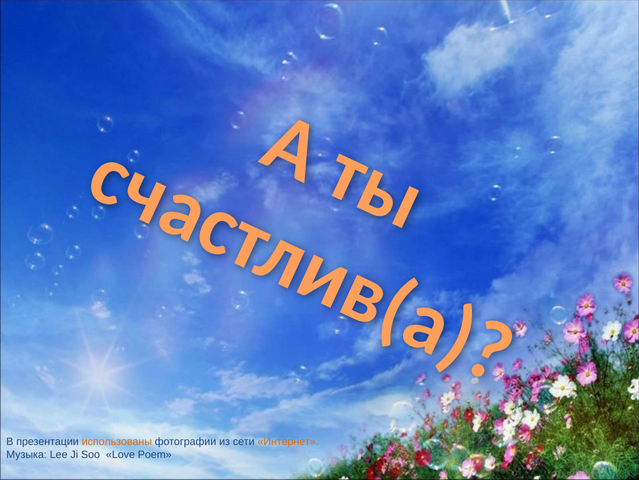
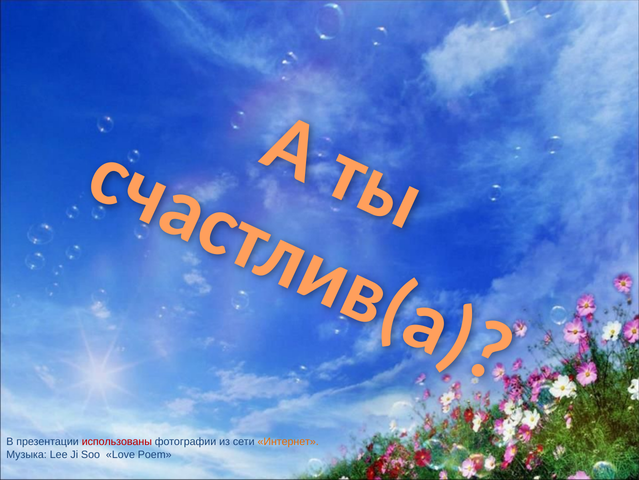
использованы colour: orange -> red (117, 441)
